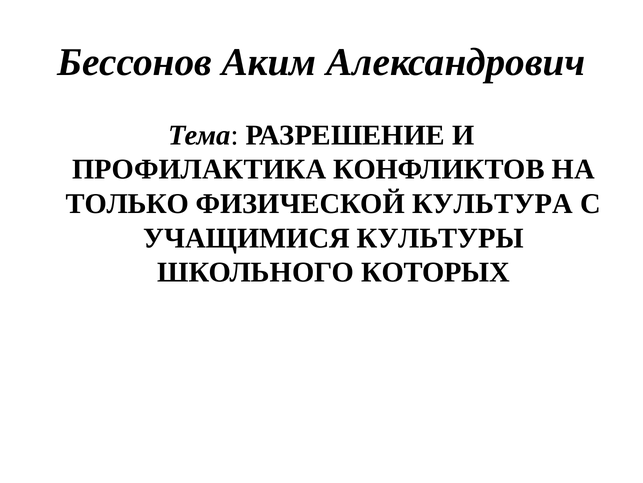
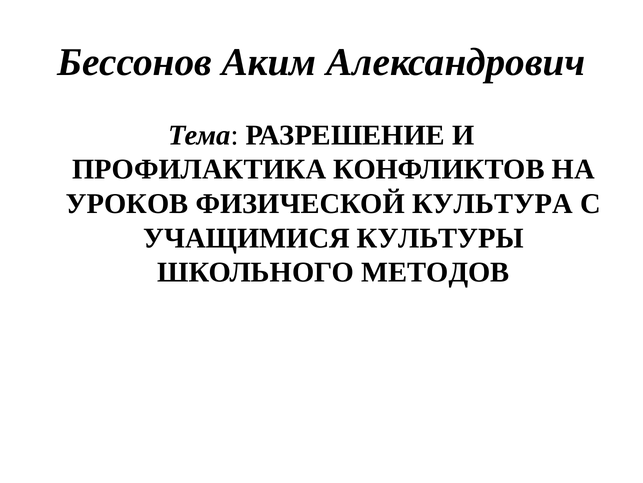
ТОЛЬКО: ТОЛЬКО -> УРОКОВ (127, 203)
КОТОРЫХ: КОТОРЫХ -> МЕТОДОВ (435, 272)
